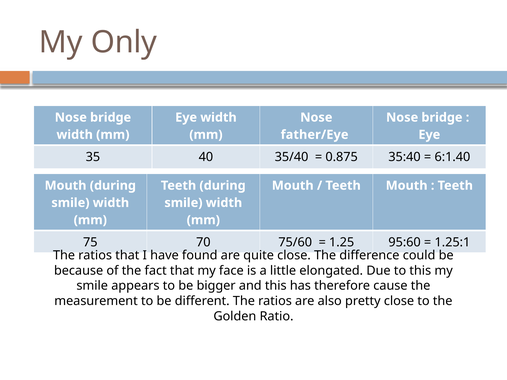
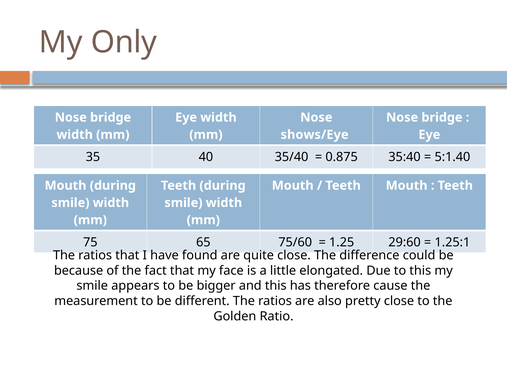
father/Eye: father/Eye -> shows/Eye (315, 135)
6:1.40: 6:1.40 -> 5:1.40 (452, 157)
70: 70 -> 65 (203, 242)
95:60: 95:60 -> 29:60 (405, 242)
